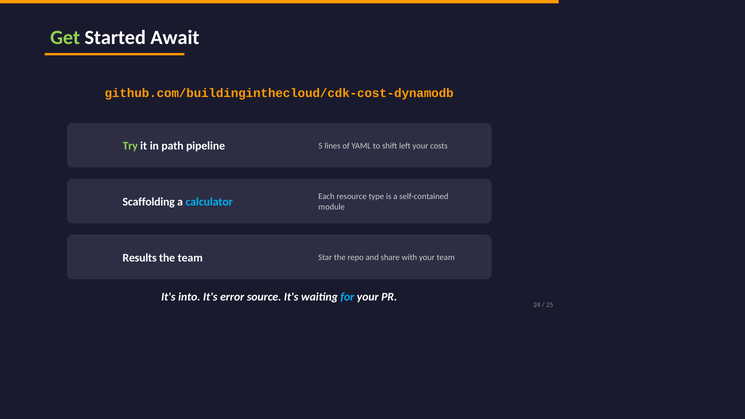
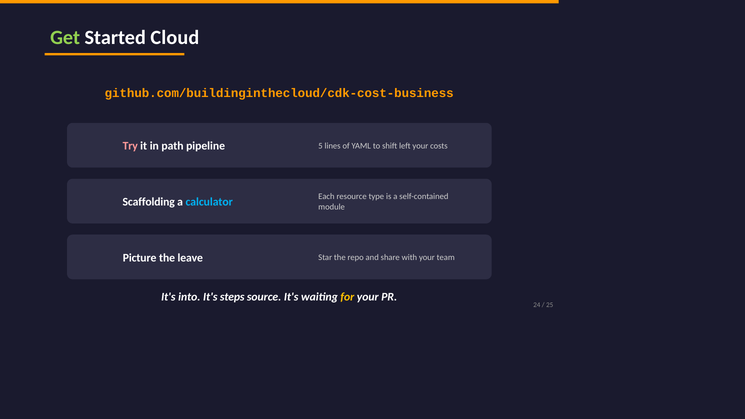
Await: Await -> Cloud (175, 38)
github.com/buildinginthecloud/cdk-cost-dynamodb: github.com/buildinginthecloud/cdk-cost-dynamodb -> github.com/buildinginthecloud/cdk-cost-business (279, 93)
Try colour: light green -> pink (130, 146)
Results: Results -> Picture (140, 258)
the team: team -> leave (190, 258)
error: error -> steps (232, 297)
for colour: light blue -> yellow (347, 297)
